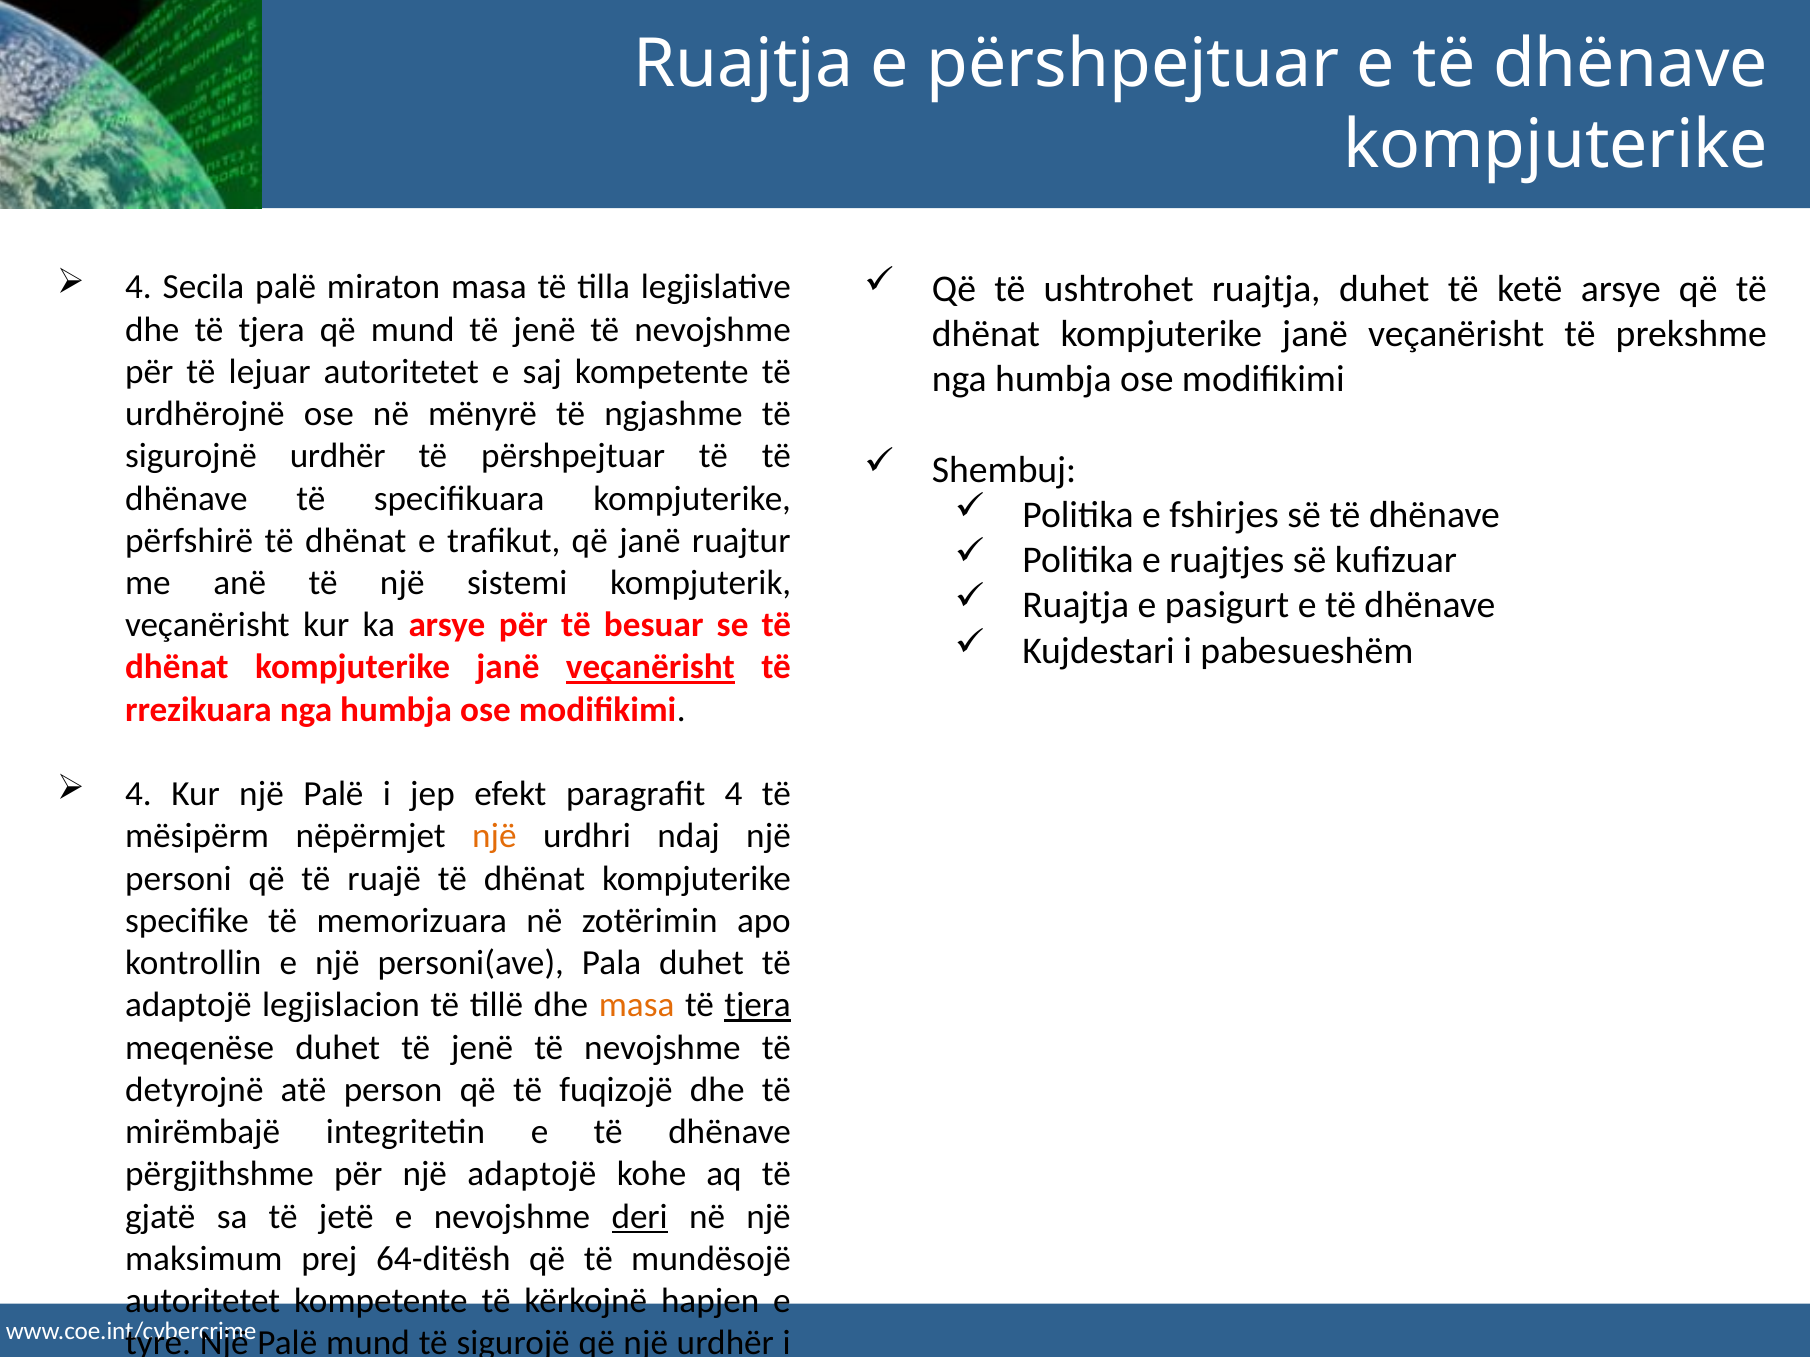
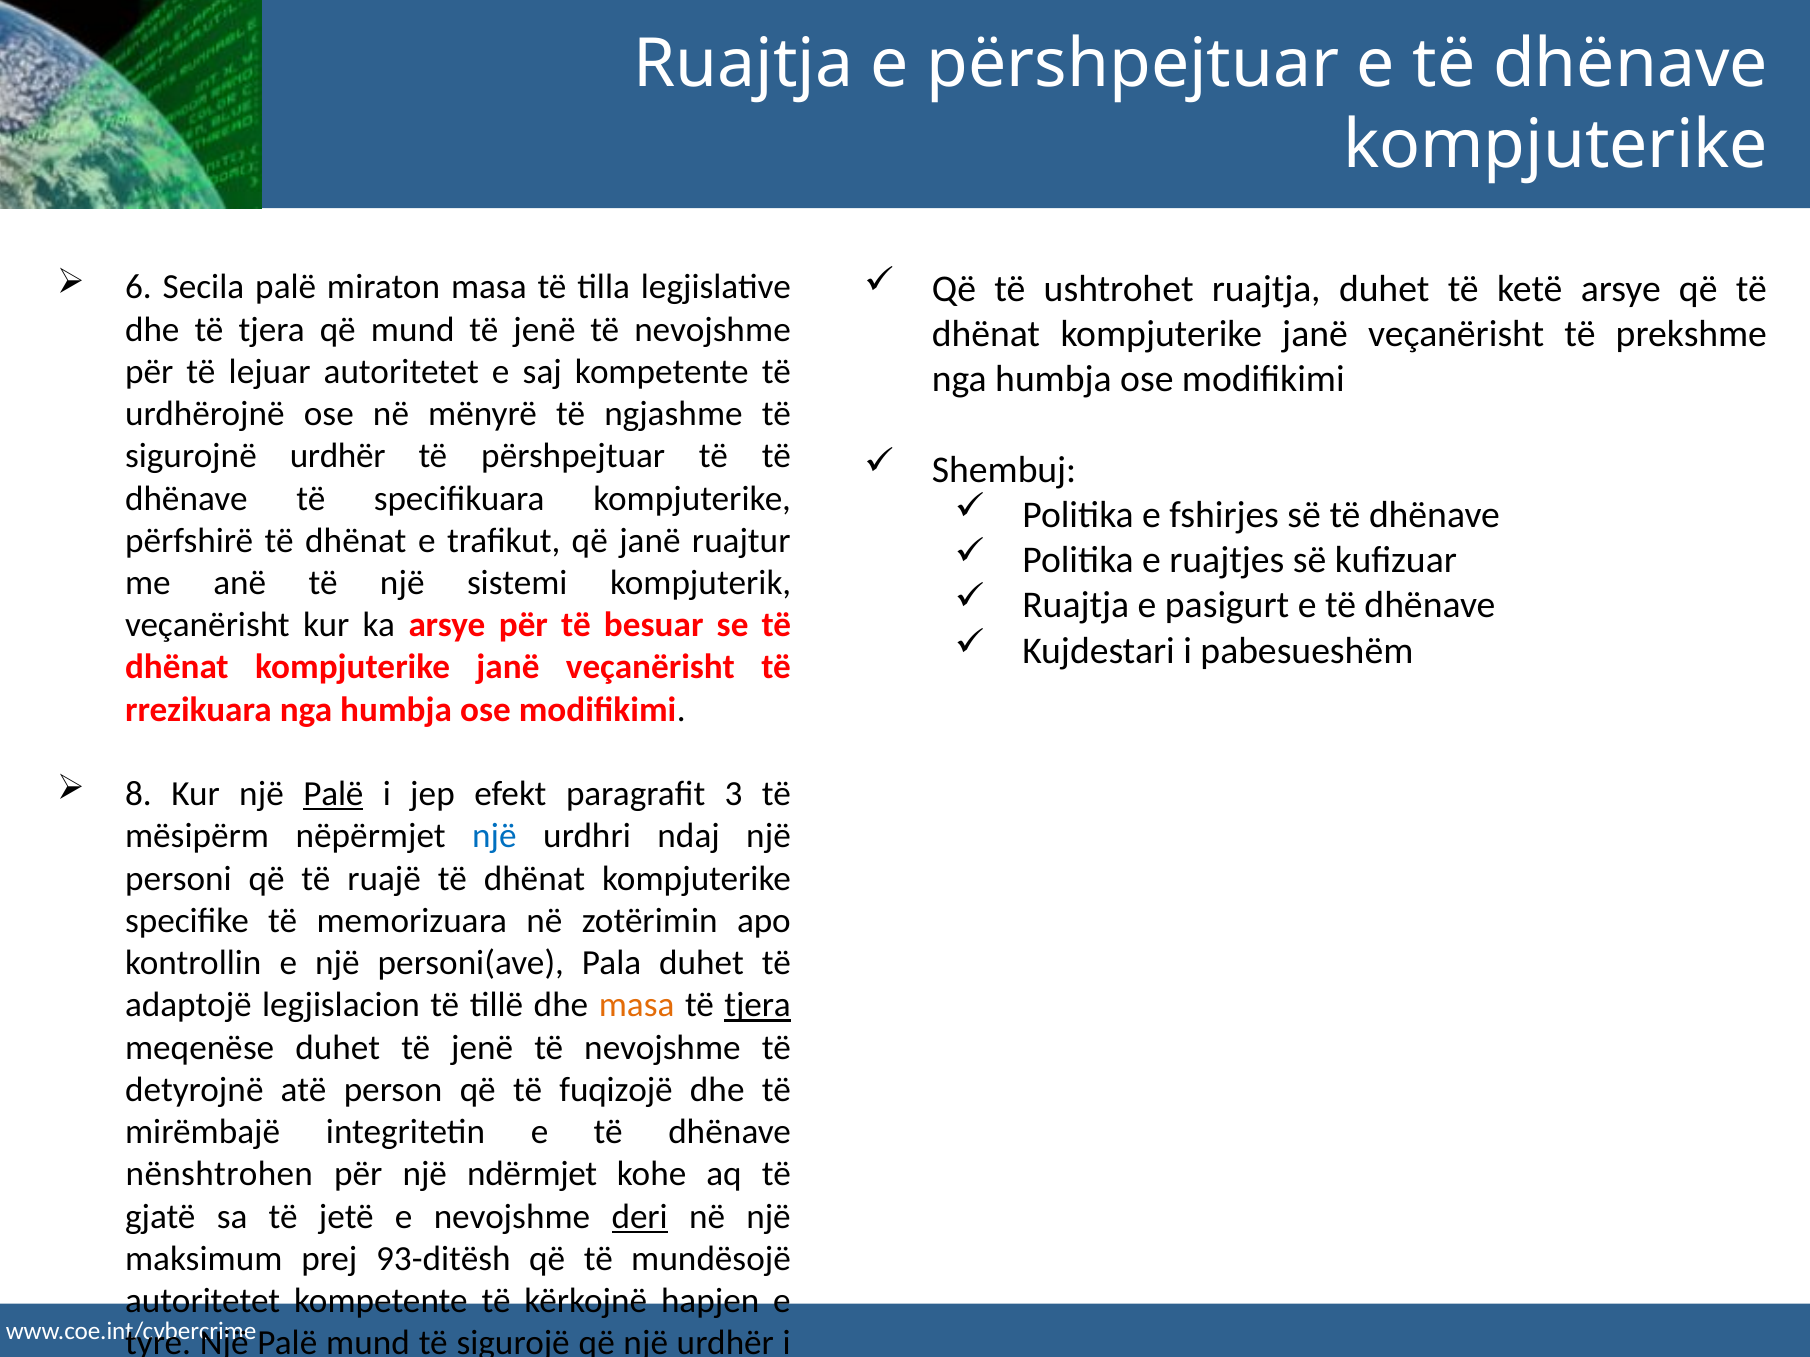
4: 4 -> 6 (138, 287)
veçanërisht underline: present -> none (650, 668)
4: 4 -> 8 (138, 794)
Palë underline: none -> present (333, 794)
paragrafit 4: 4 -> 3 (733, 794)
një colour: orange -> blue (494, 837)
përgjithshme: përgjithshme -> nënshtrohen (219, 1175)
një adaptojë: adaptojë -> ndërmjet (532, 1175)
64-ditësh: 64-ditësh -> 93-ditësh (443, 1259)
